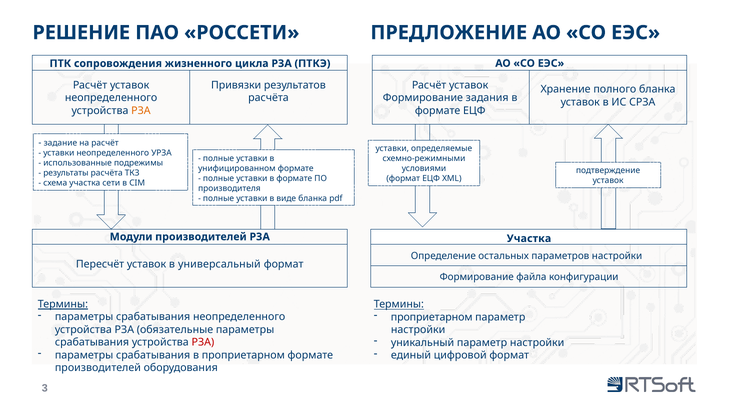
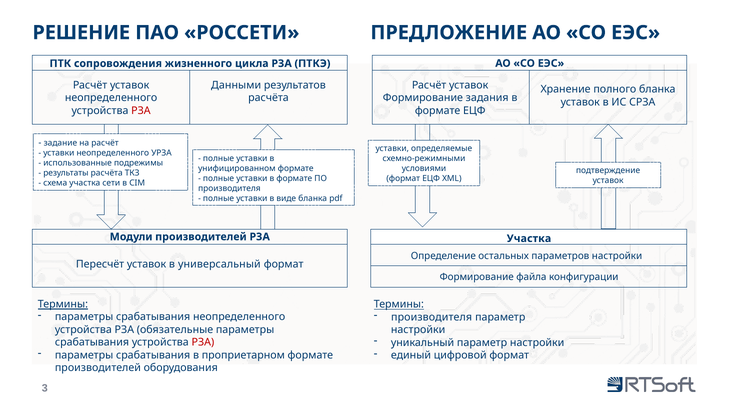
Привязки: Привязки -> Данными (236, 85)
РЗА colour: orange -> red (141, 111)
проприетарном: проприетарном -> производителя (432, 318)
